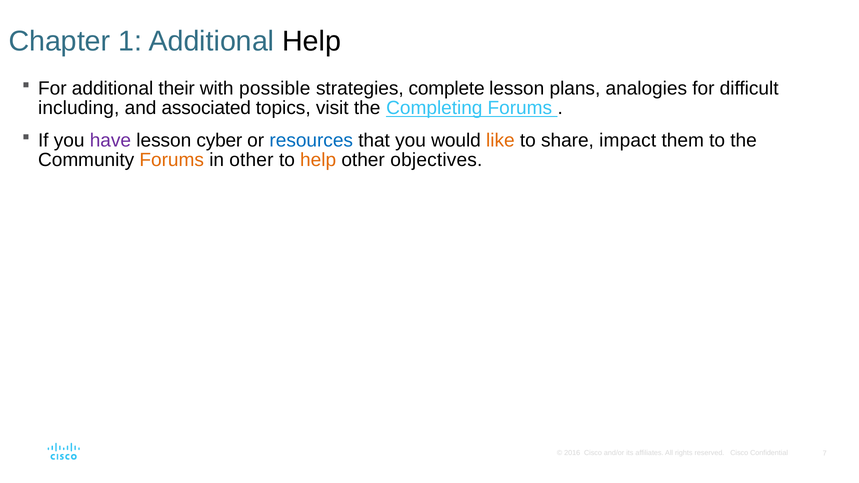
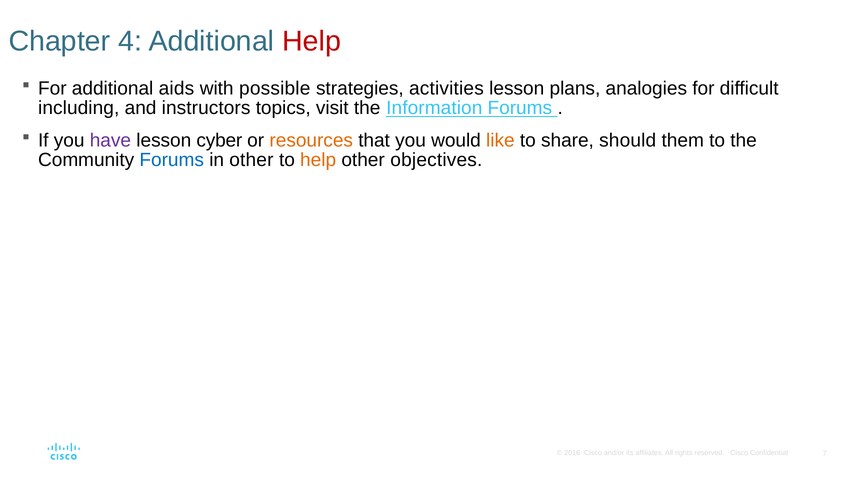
1: 1 -> 4 (130, 41)
Help colour: black -> red (312, 41)
their: their -> aids (176, 89)
complete: complete -> activities (446, 89)
associated: associated -> instructors (206, 108)
Completing: Completing -> Information (434, 108)
resources colour: blue -> orange (311, 140)
impact: impact -> should (628, 140)
Forums colour: orange -> blue (172, 160)
